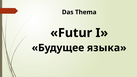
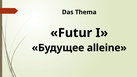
языка: языка -> alleine (107, 48)
